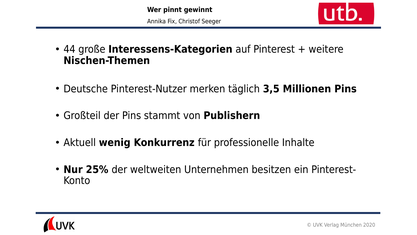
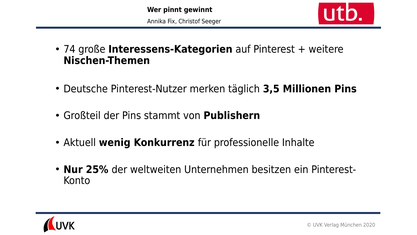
44: 44 -> 74 (69, 49)
